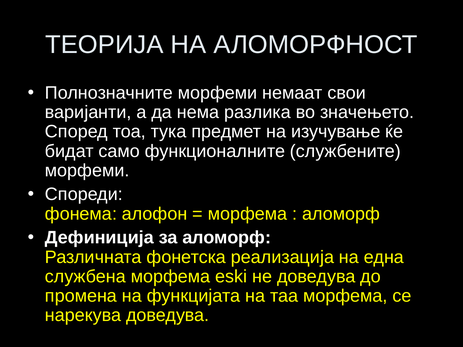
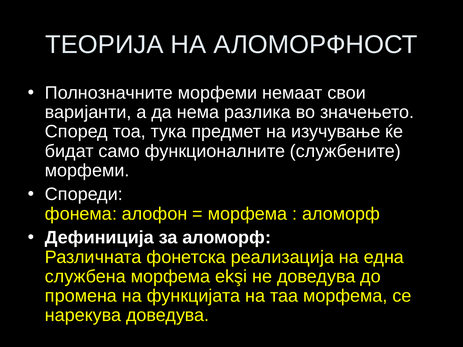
eski: eski -> ekşi (231, 277)
